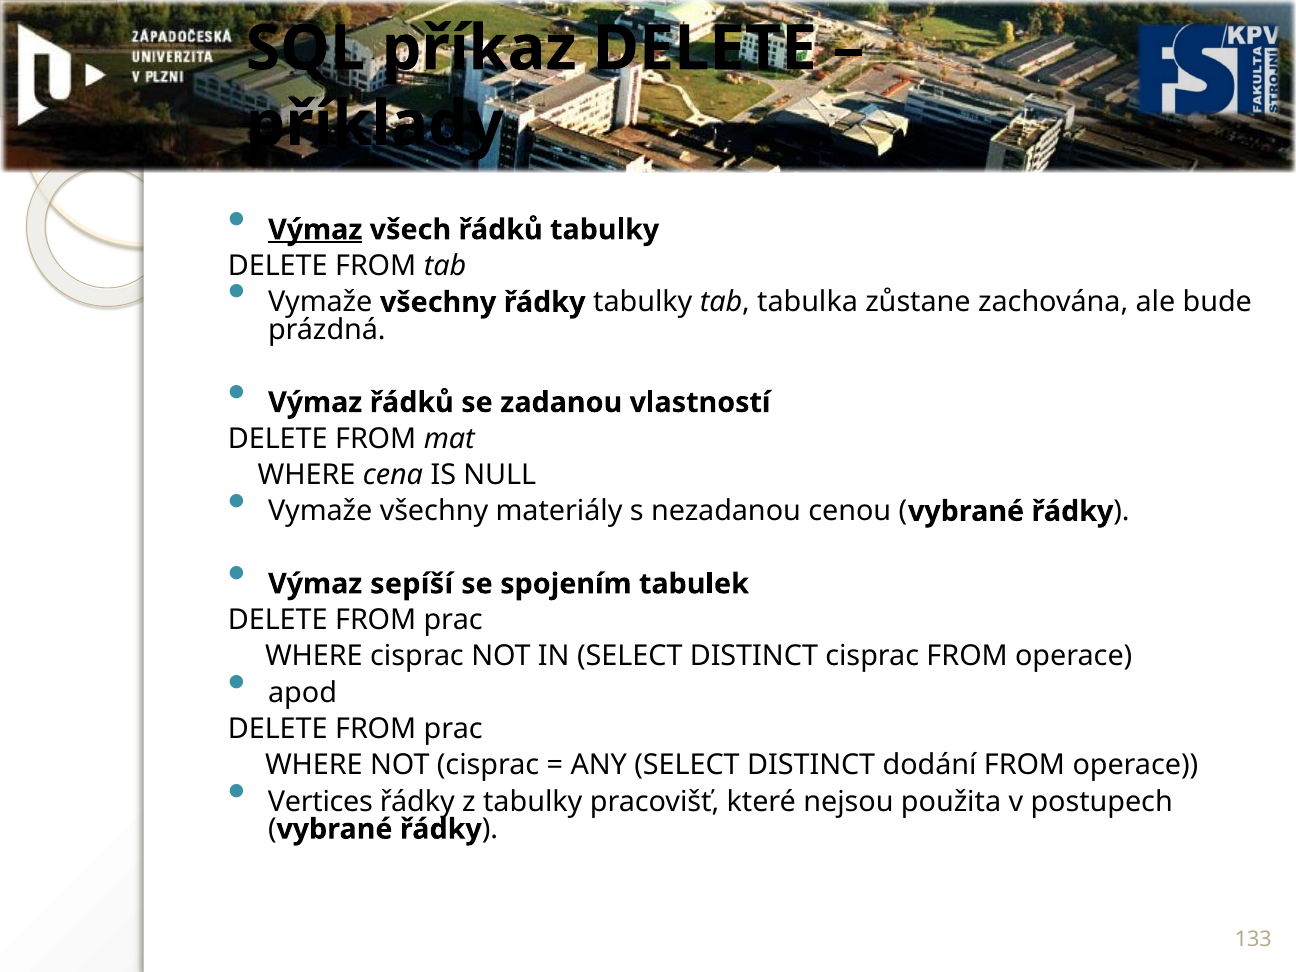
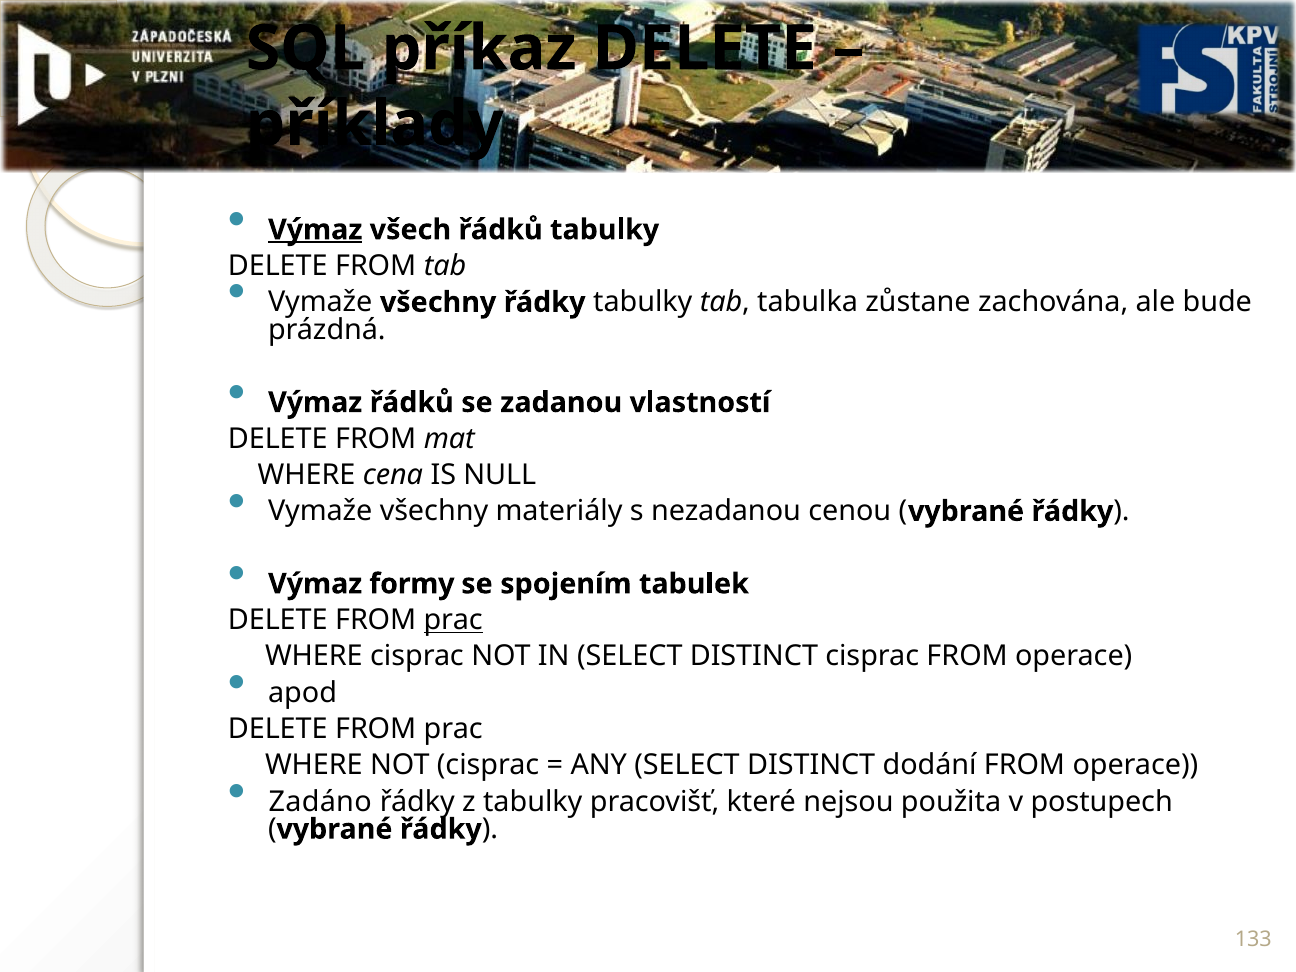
sepíší: sepíší -> formy (412, 584)
prac underline: none -> present (453, 620)
Vertices: Vertices -> Zadáno (320, 802)
